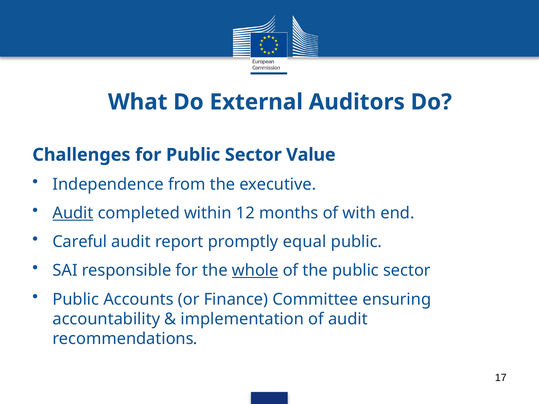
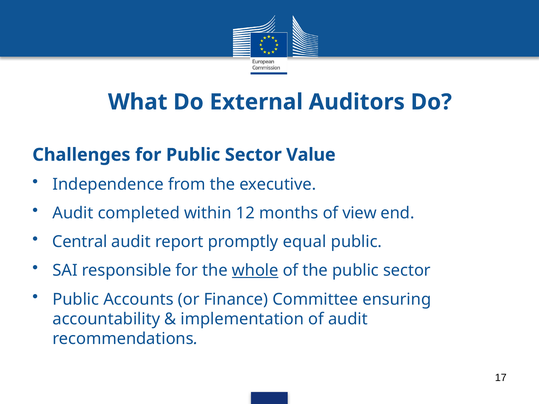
Audit underline: present -> none (73, 213)
with: with -> view (360, 213)
Careful: Careful -> Central (80, 242)
